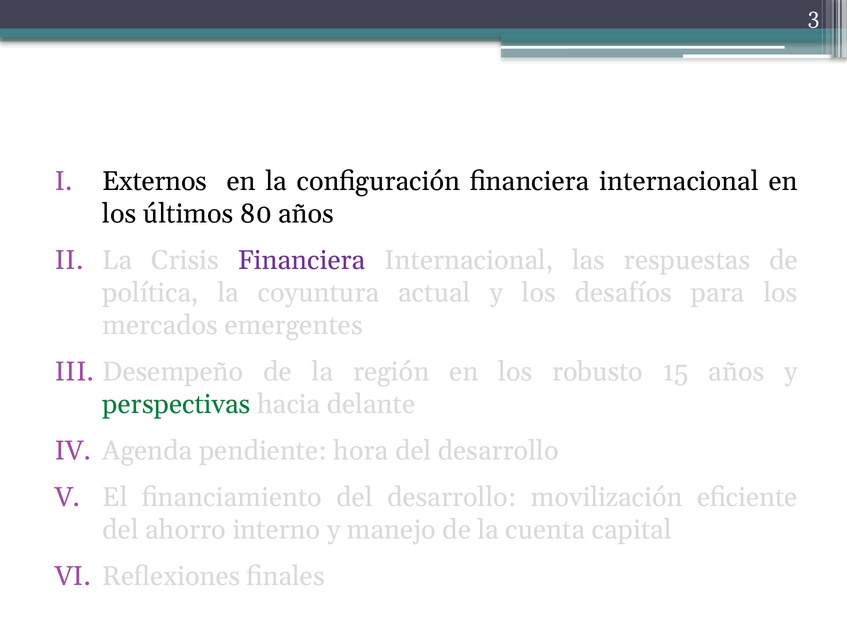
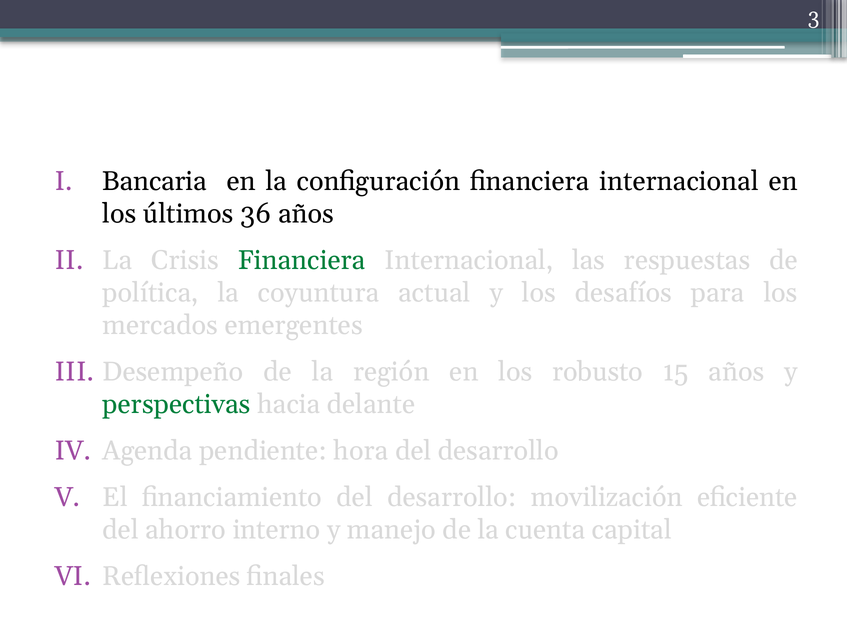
Externos: Externos -> Bancaria (155, 181)
80: 80 -> 36 (256, 214)
Financiera colour: purple -> green (301, 260)
